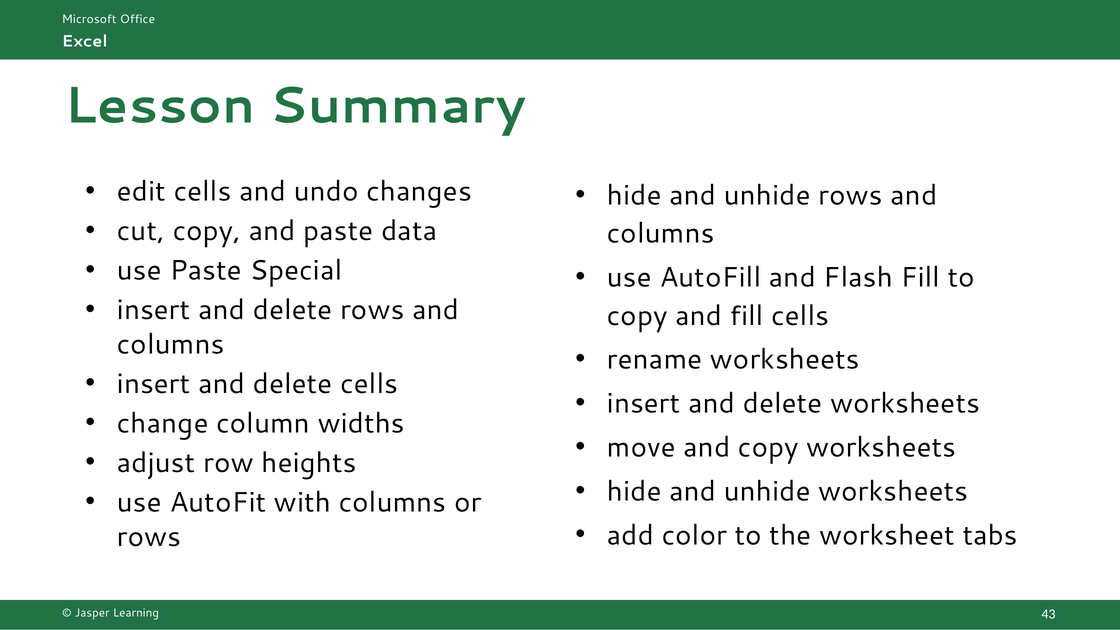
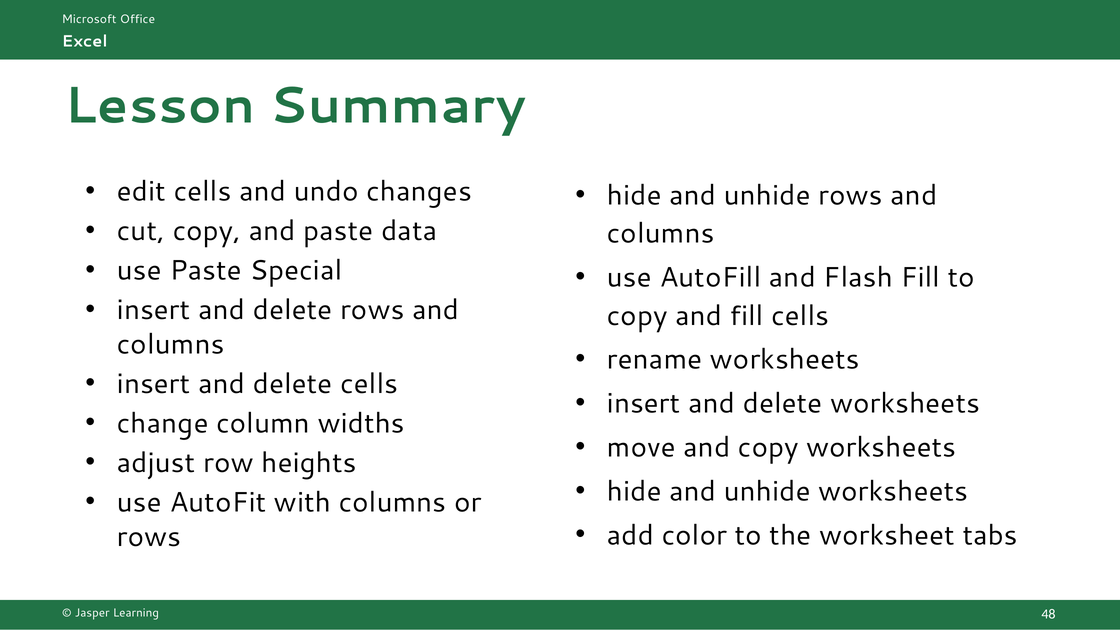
43: 43 -> 48 (1048, 614)
